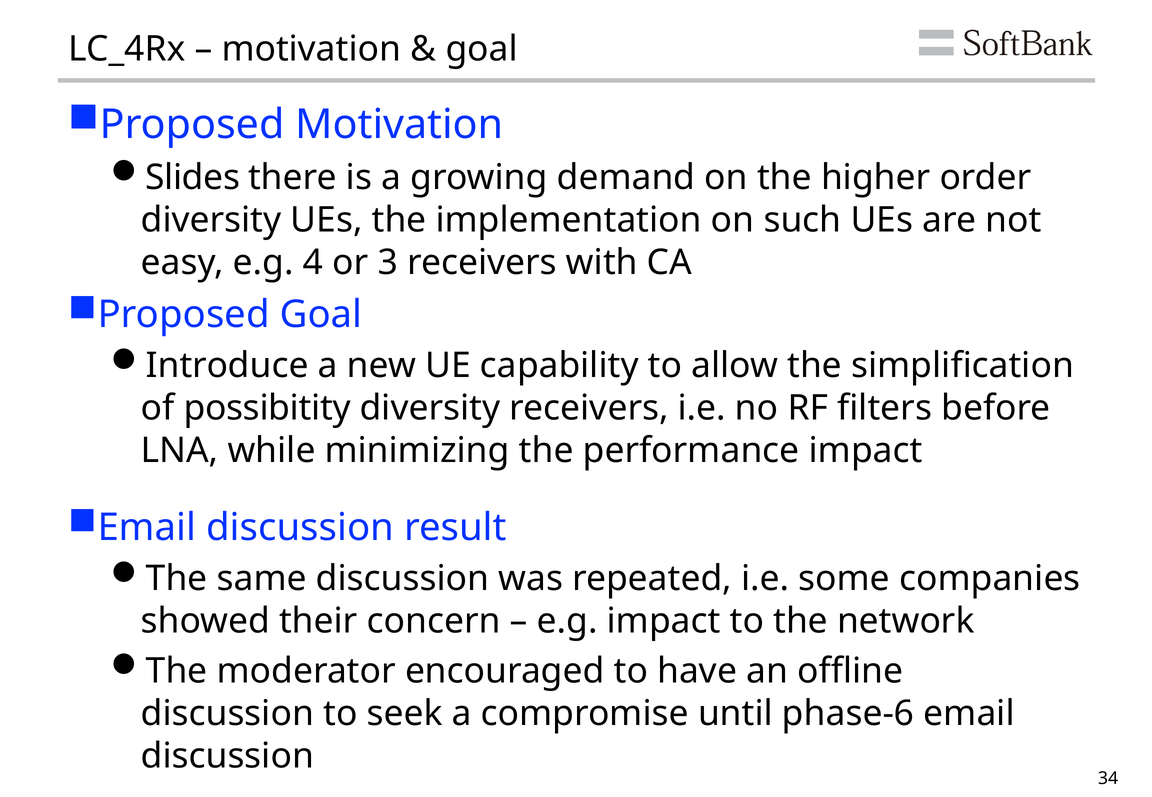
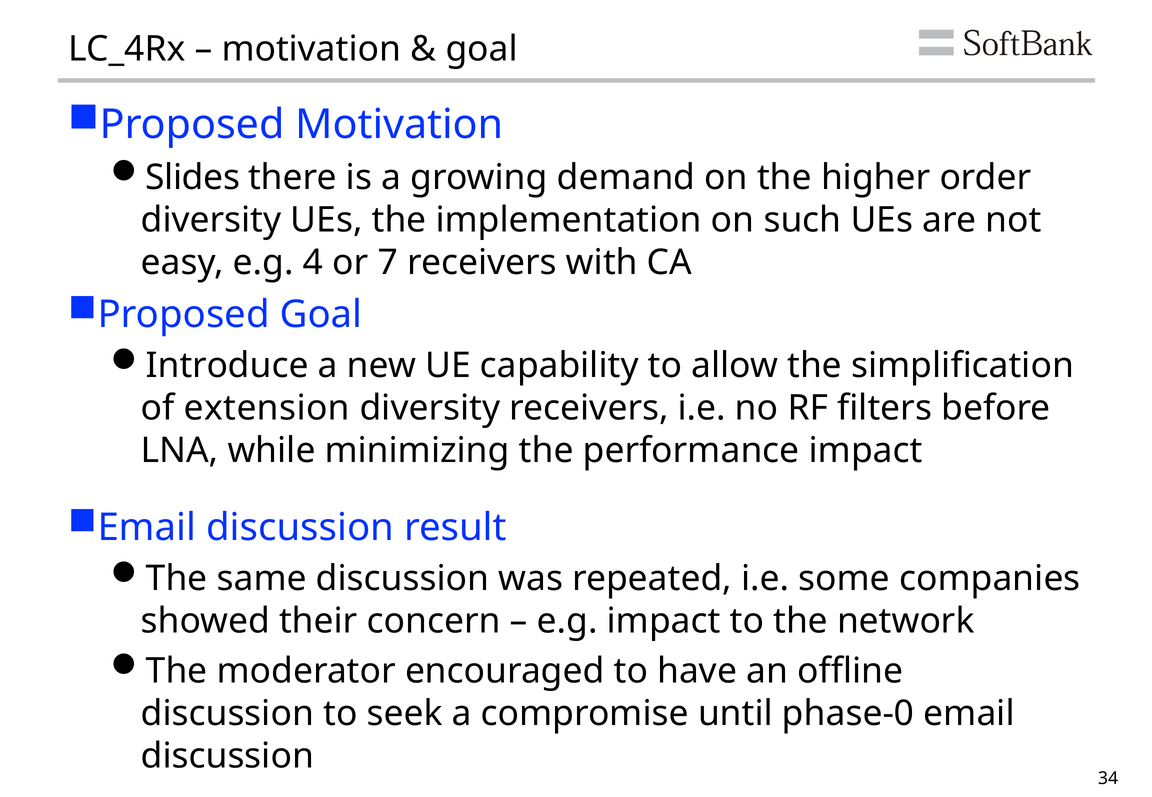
3: 3 -> 7 (388, 263)
possibitity: possibitity -> extension (267, 408)
phase-6: phase-6 -> phase-0 (848, 714)
